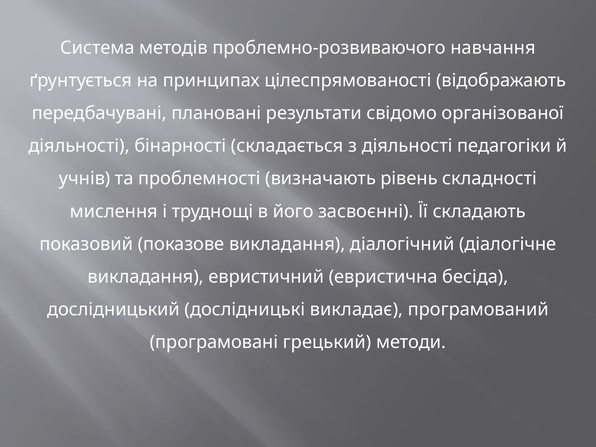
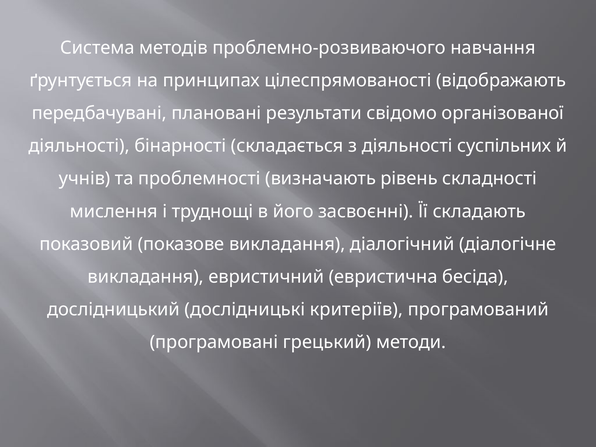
педагогіки: педагогіки -> суспільних (504, 146)
викладає: викладає -> критеріїв (356, 310)
